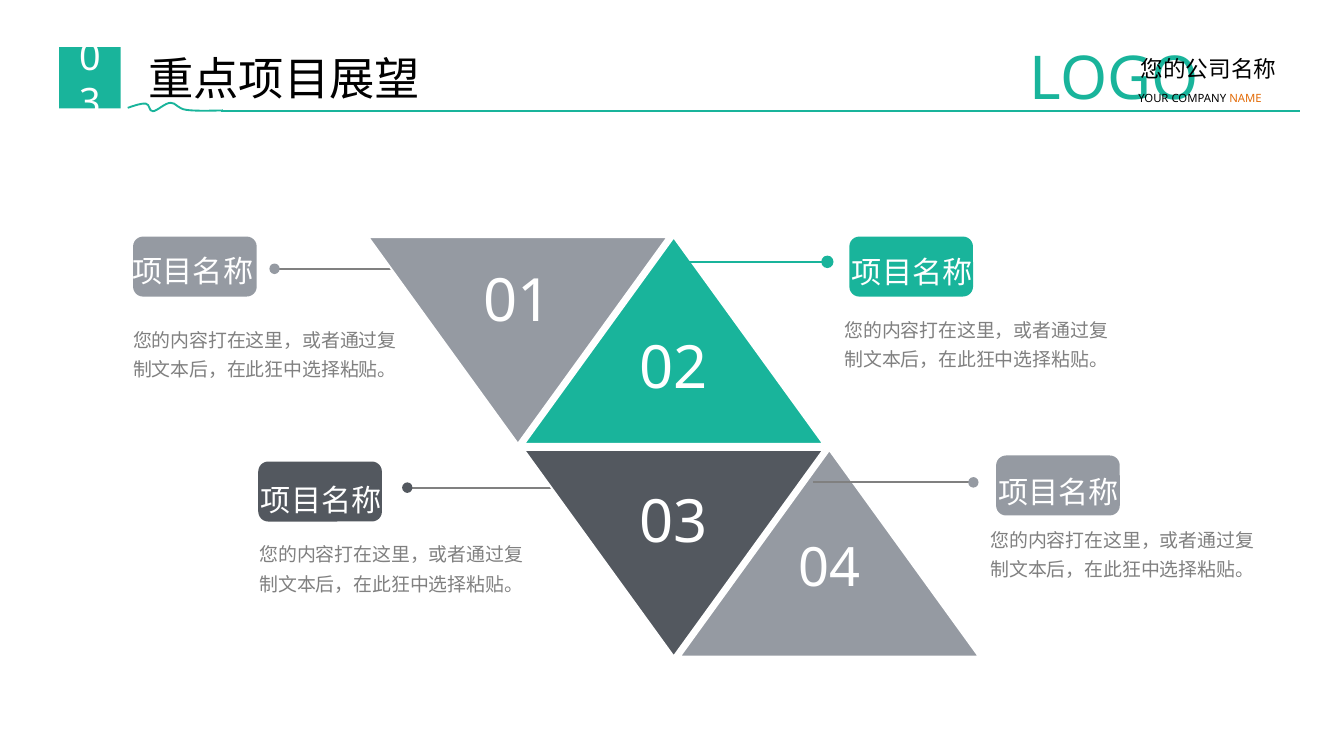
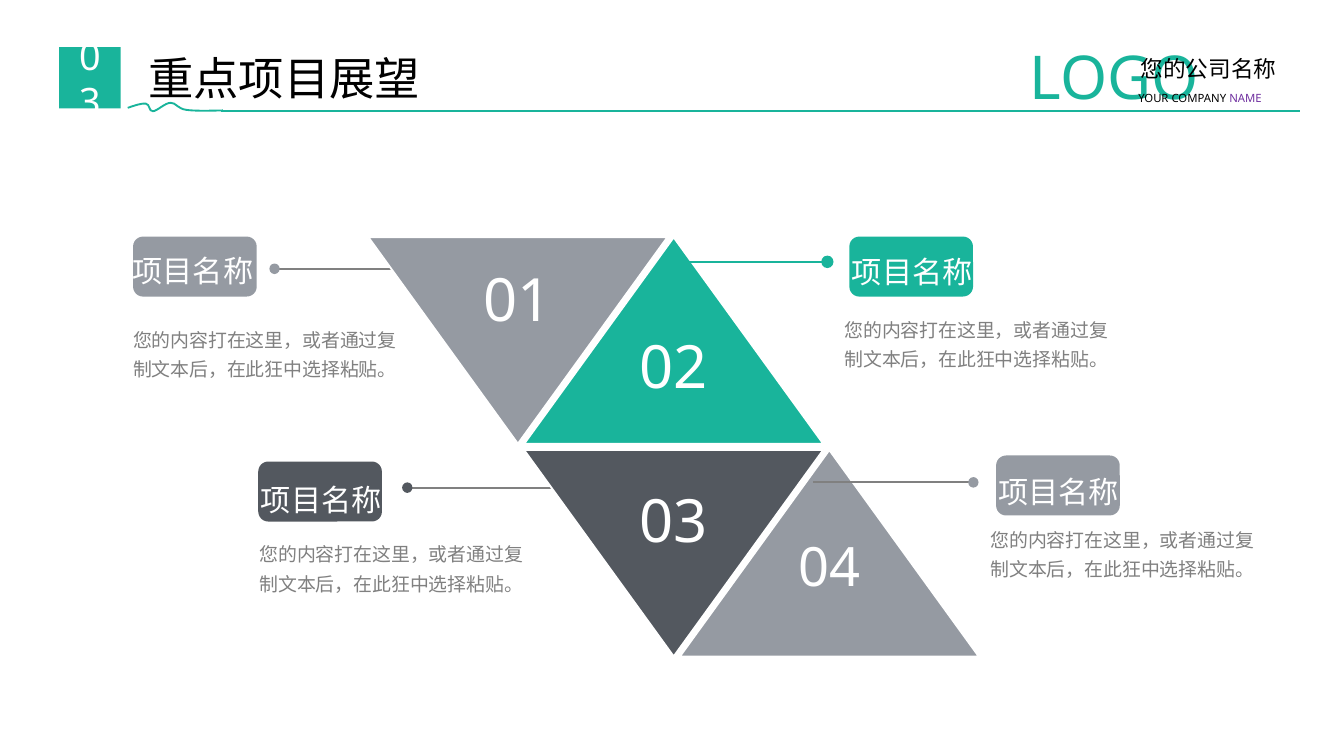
NAME colour: orange -> purple (1245, 98)
